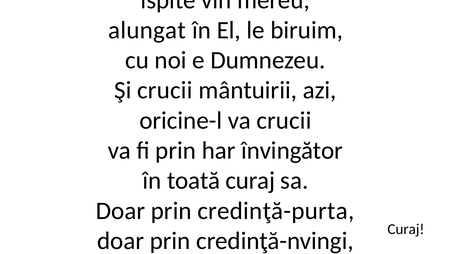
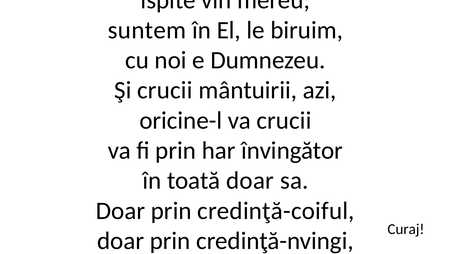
alungat: alungat -> suntem (147, 30)
toată curaj: curaj -> doar (250, 180)
credinţă-purta: credinţă-purta -> credinţă-coiful (276, 211)
